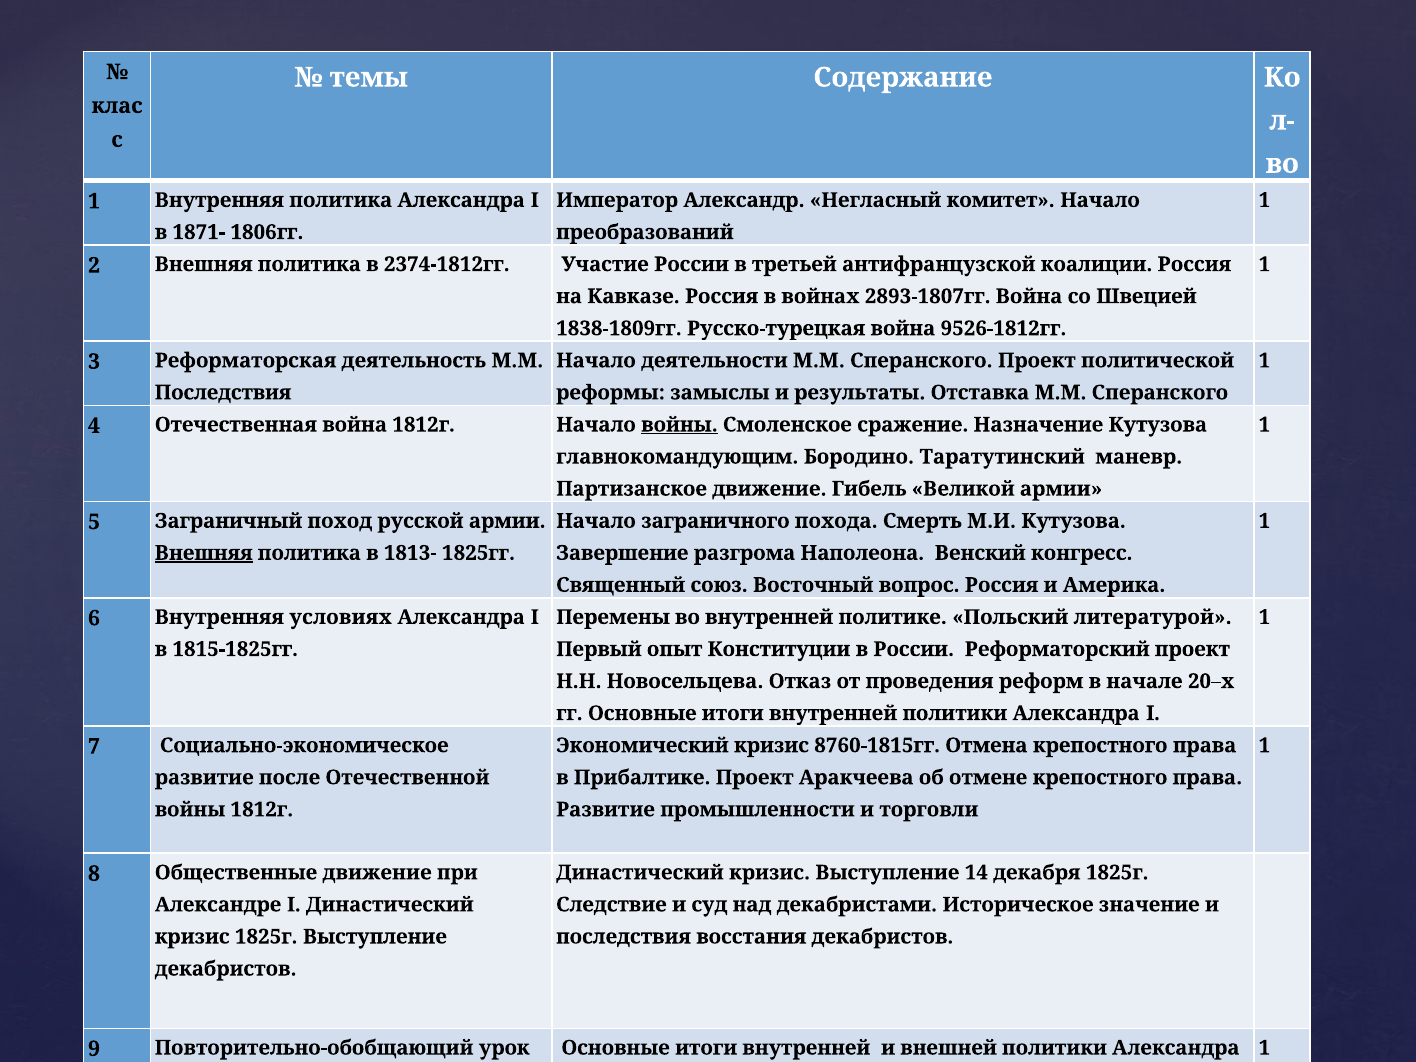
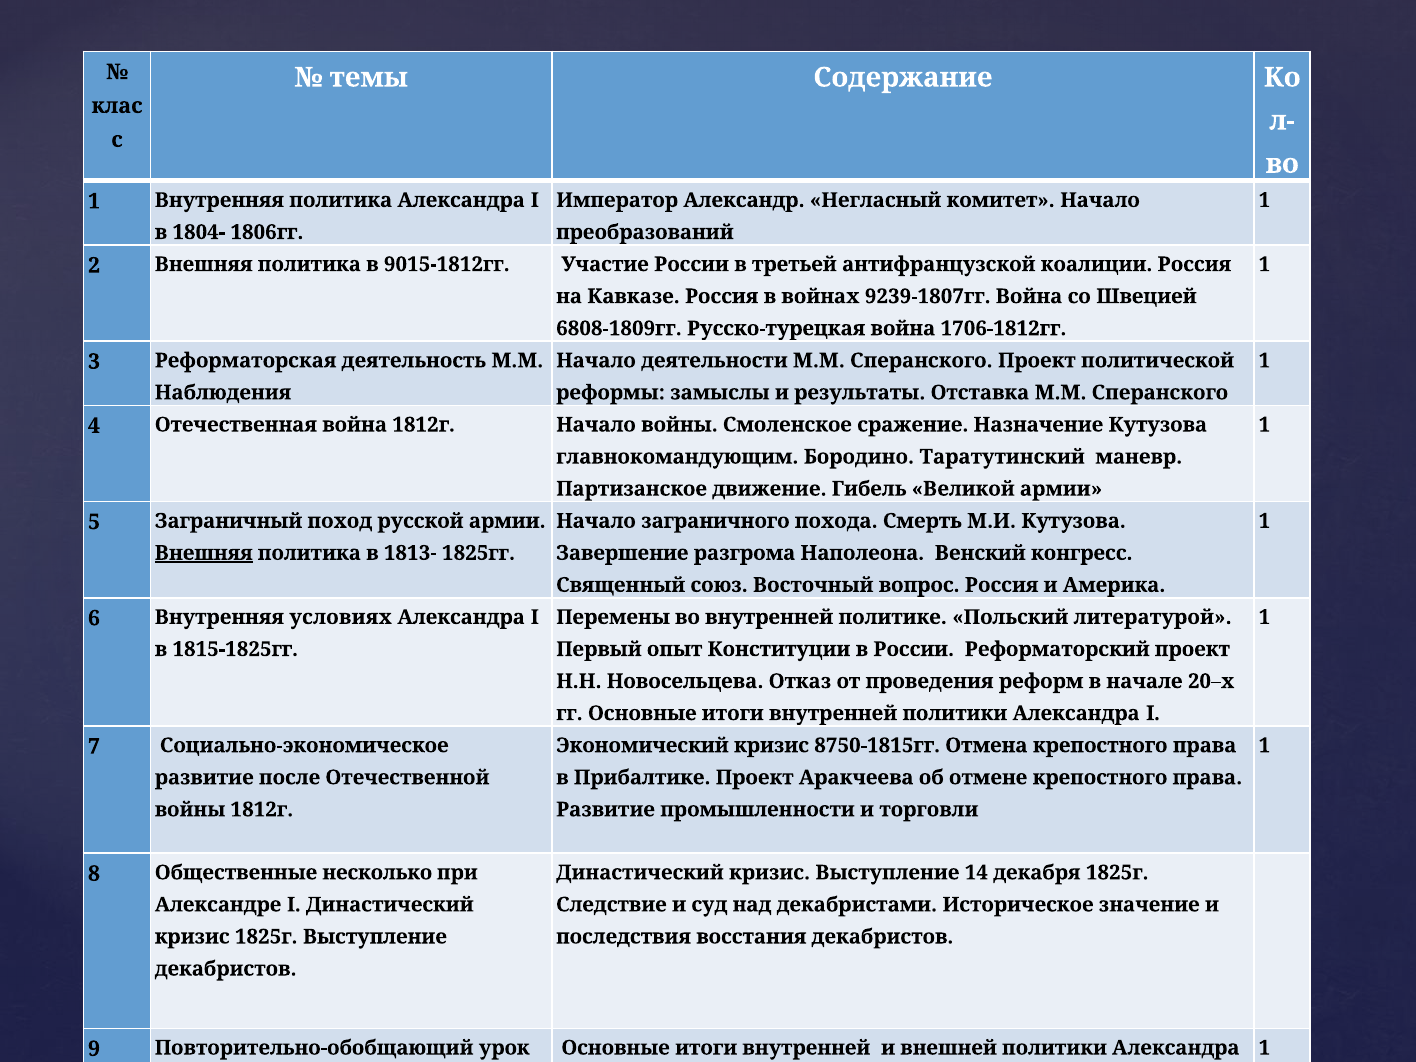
1871-: 1871- -> 1804- (199, 232)
2374-1812гг: 2374-1812гг -> 9015-1812гг (447, 264)
2893-1807гг: 2893-1807гг -> 9239-1807гг (928, 296)
1838-1809гг: 1838-1809гг -> 6808-1809гг (619, 328)
9526-1812гг: 9526-1812гг -> 1706-1812гг (1003, 328)
Последствия: Последствия -> Наблюдения (223, 393)
войны underline: present -> none (679, 425)
8760-1815гг: 8760-1815гг -> 8750-1815гг (877, 745)
Общественные движение: движение -> несколько (377, 873)
